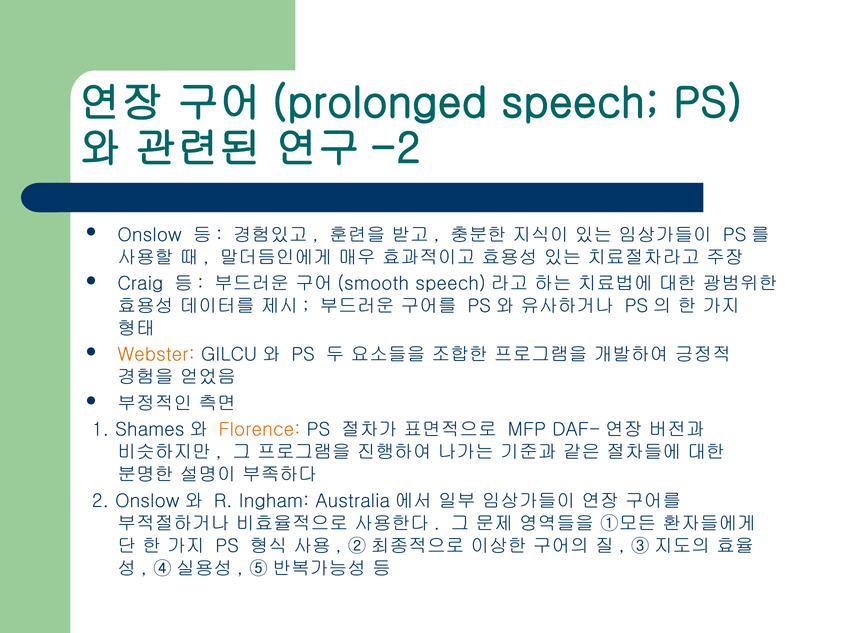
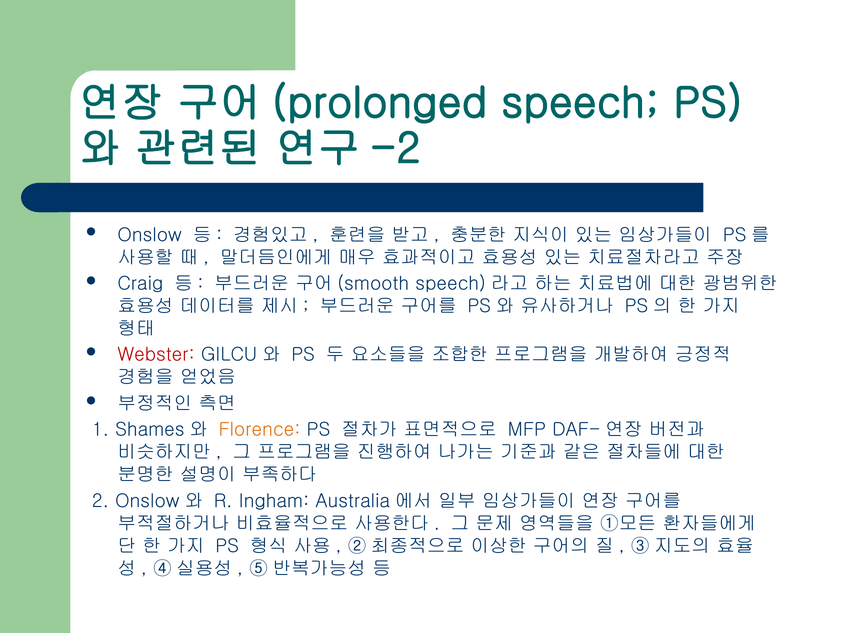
Webster colour: orange -> red (156, 355)
